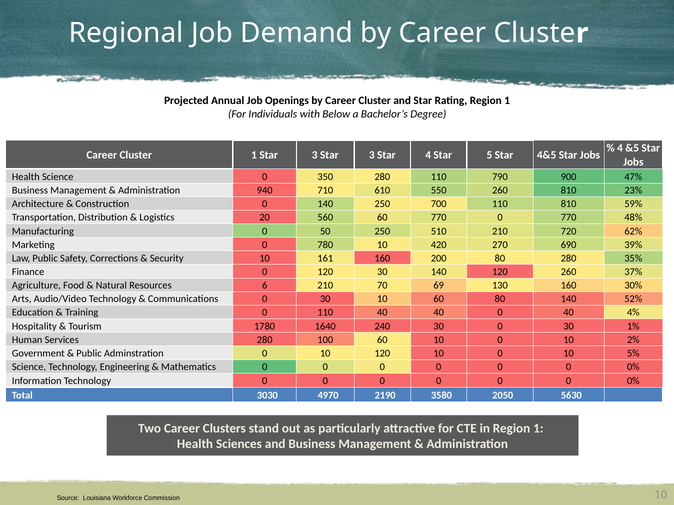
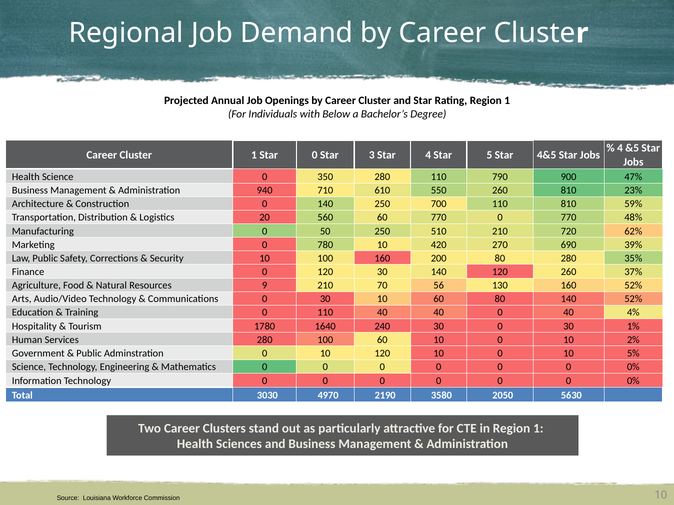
1 Star 3: 3 -> 0 (315, 155)
10 161: 161 -> 100 (325, 259)
6: 6 -> 9 (265, 286)
69: 69 -> 56 (439, 286)
160 30%: 30% -> 52% (633, 286)
